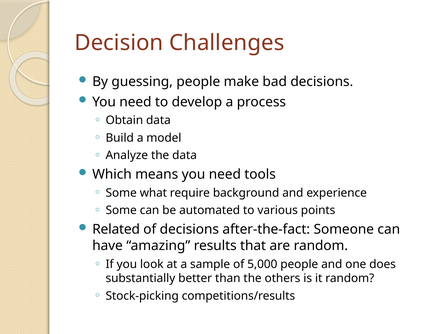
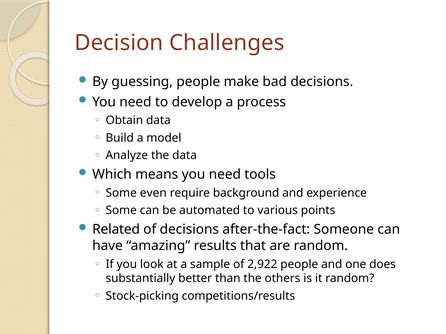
what: what -> even (153, 193)
5,000: 5,000 -> 2,922 (262, 265)
